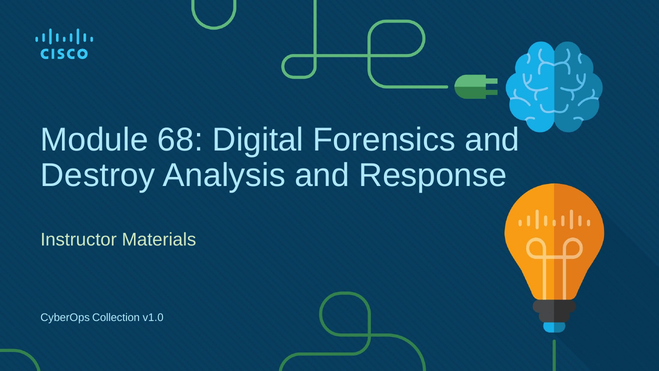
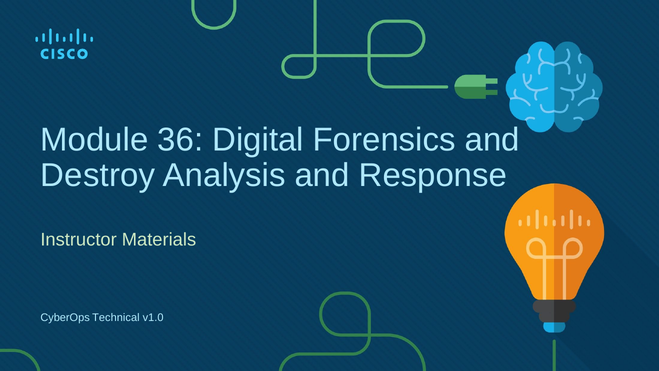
68: 68 -> 36 (180, 140)
Collection: Collection -> Technical (116, 317)
